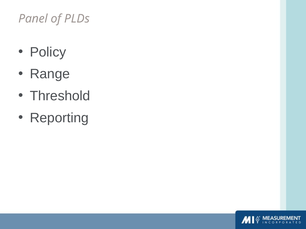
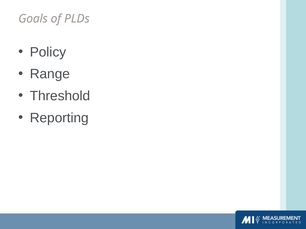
Panel: Panel -> Goals (33, 19)
